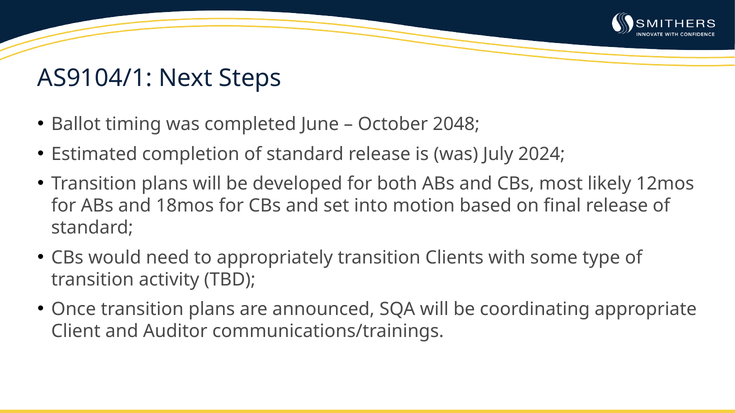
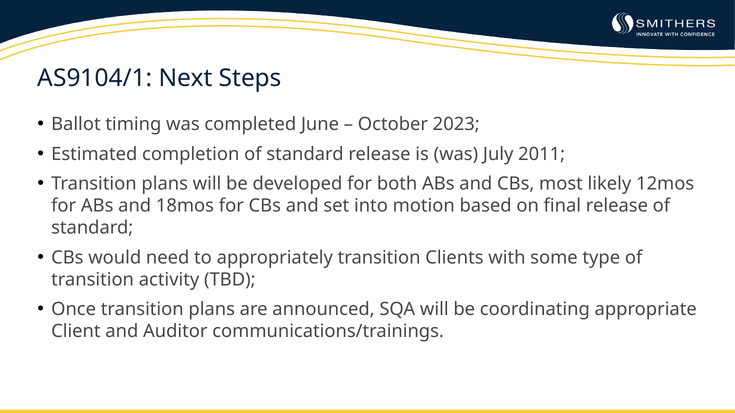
2048: 2048 -> 2023 (456, 125)
2024: 2024 -> 2011 (542, 154)
